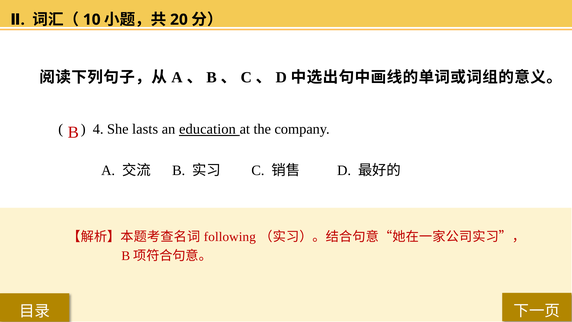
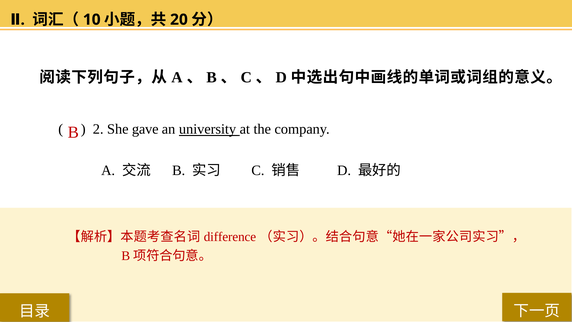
4: 4 -> 2 (98, 129)
lasts: lasts -> gave (145, 129)
education: education -> university (208, 129)
following: following -> difference (230, 237)
